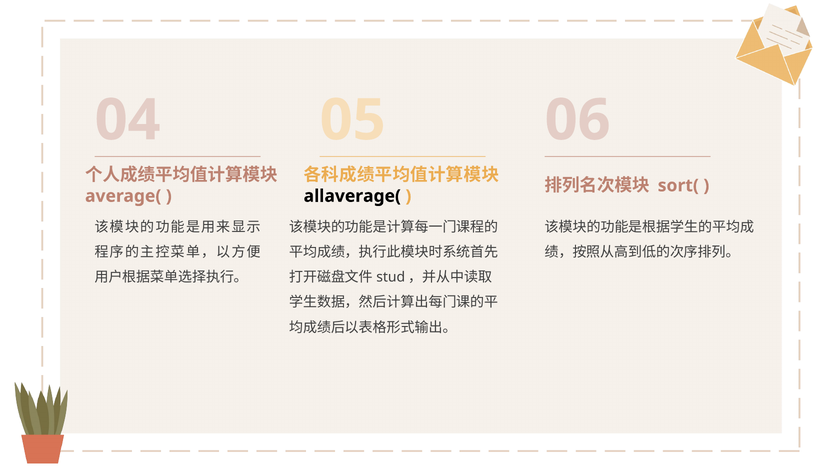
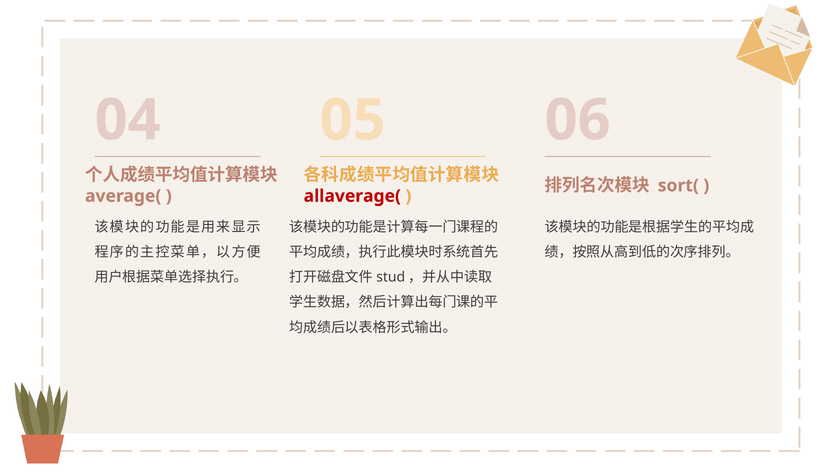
allaverage( colour: black -> red (352, 196)
